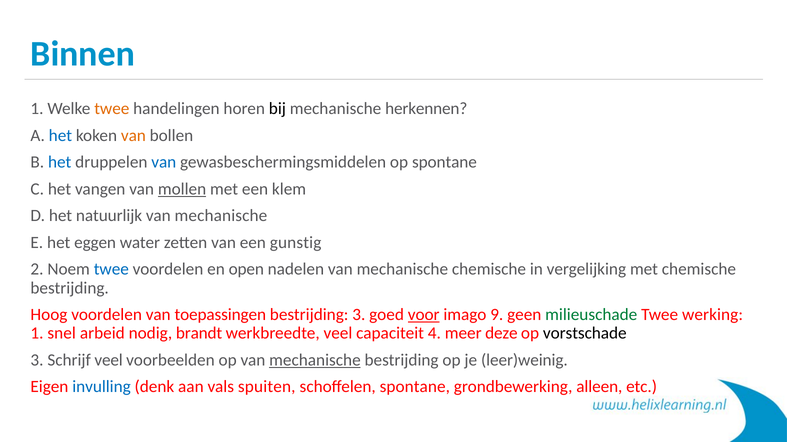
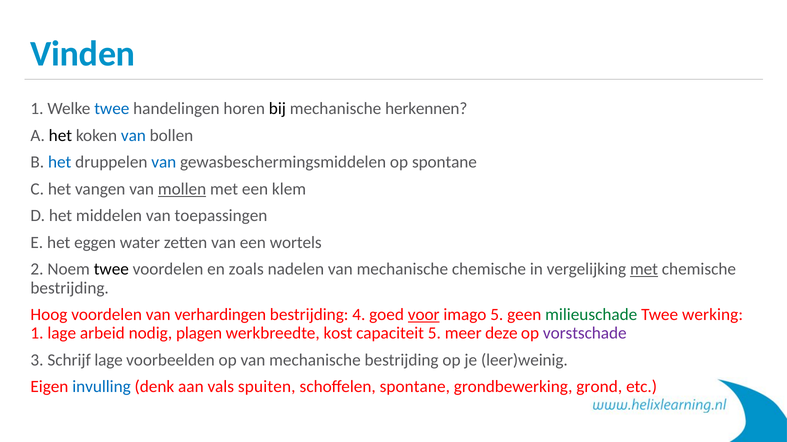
Binnen: Binnen -> Vinden (83, 54)
twee colour: orange -> blue (112, 109)
het colour: blue -> black (60, 136)
van colour: orange -> blue (133, 136)
natuurlijk: natuurlijk -> middelen (109, 216)
mechanische: mechanische -> toepassingen (221, 216)
gunstig: gunstig -> wortels (296, 243)
twee colour: blue -> black (111, 270)
open: open -> zoals (246, 270)
met underline: none -> present (644, 270)
toepassingen: toepassingen -> verhardingen (220, 315)
bestrijding 3: 3 -> 4 (359, 315)
imago 9: 9 -> 5 (497, 315)
1 snel: snel -> lage (62, 334)
brandt: brandt -> plagen (199, 334)
werkbreedte veel: veel -> kost (338, 334)
capaciteit 4: 4 -> 5 (434, 334)
vorstschade colour: black -> purple (585, 334)
Schrijf veel: veel -> lage (109, 361)
mechanische underline: present -> none (315, 361)
alleen: alleen -> grond (599, 387)
